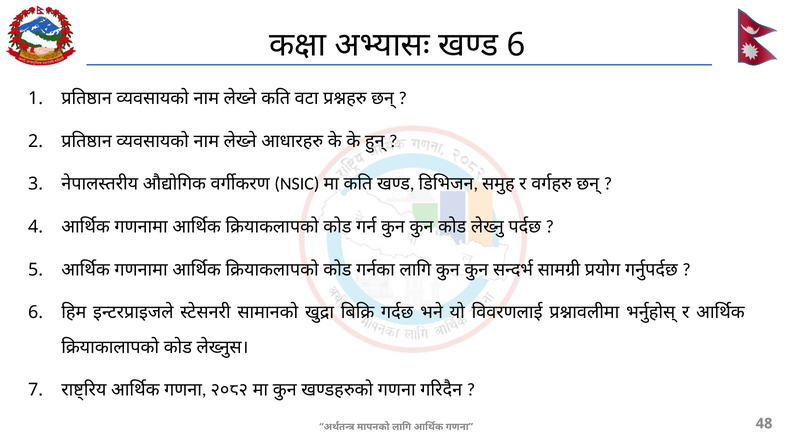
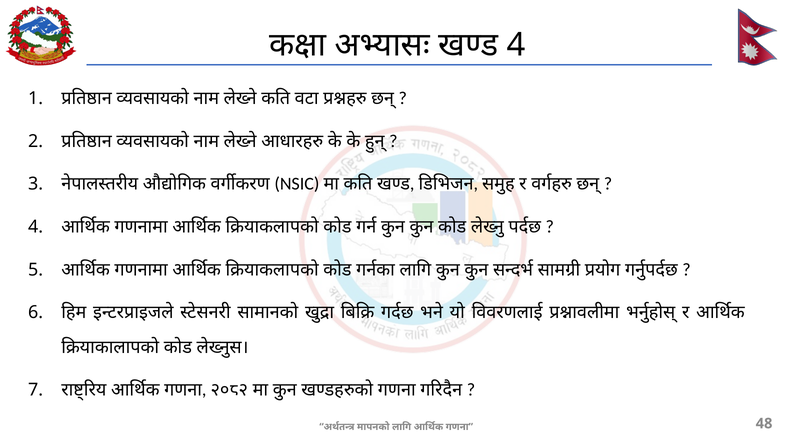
6: 6 -> 4 (516, 45)
